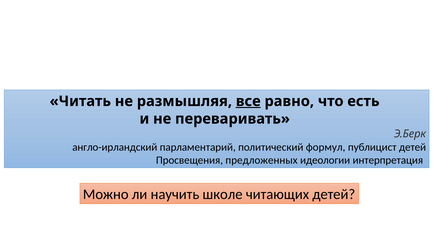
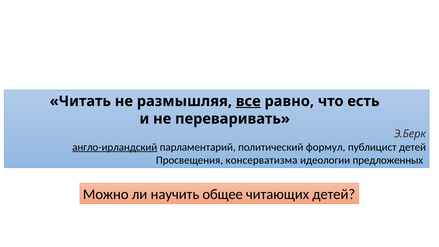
англо-ирландский underline: none -> present (115, 147)
предложенных: предложенных -> консерватизма (262, 160)
интерпретация: интерпретация -> предложенных (388, 160)
школе: школе -> общее (223, 194)
